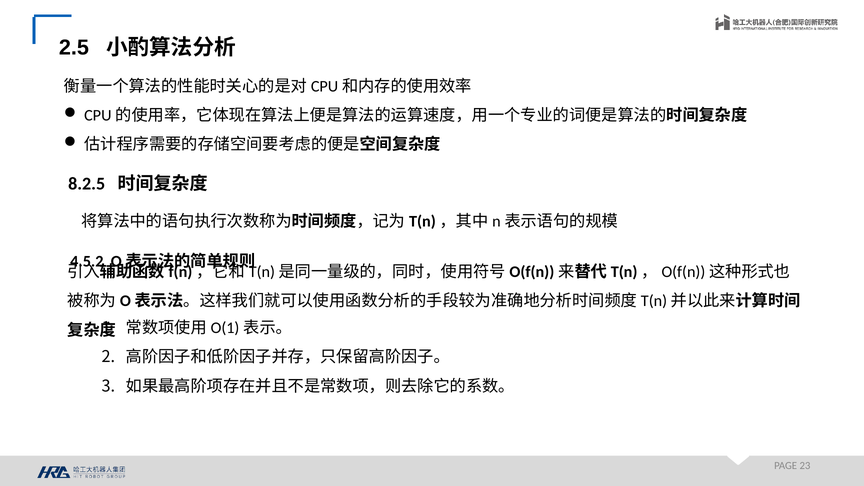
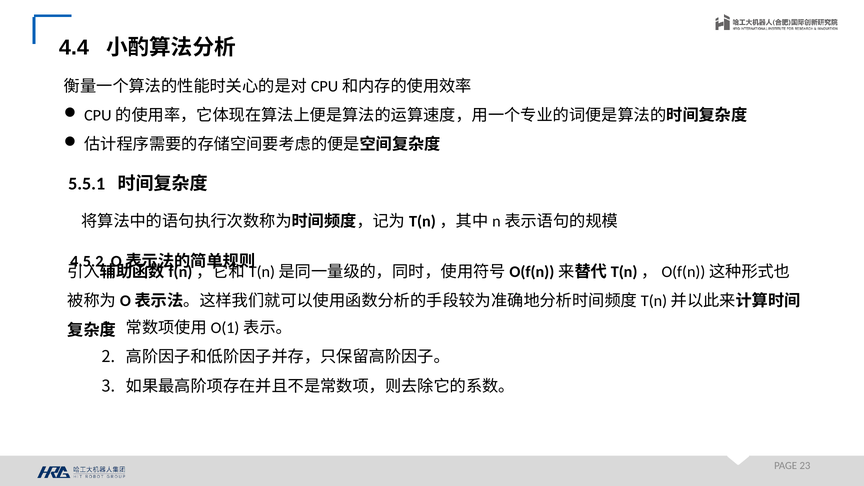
2.5: 2.5 -> 4.4 (74, 47)
8.2.5: 8.2.5 -> 5.5.1 (87, 184)
